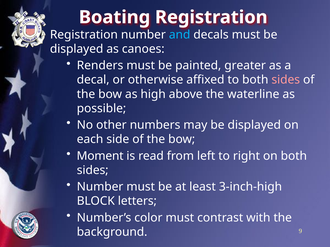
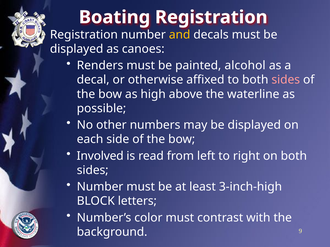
and colour: light blue -> yellow (180, 35)
greater: greater -> alcohol (245, 66)
Moment: Moment -> Involved (100, 156)
